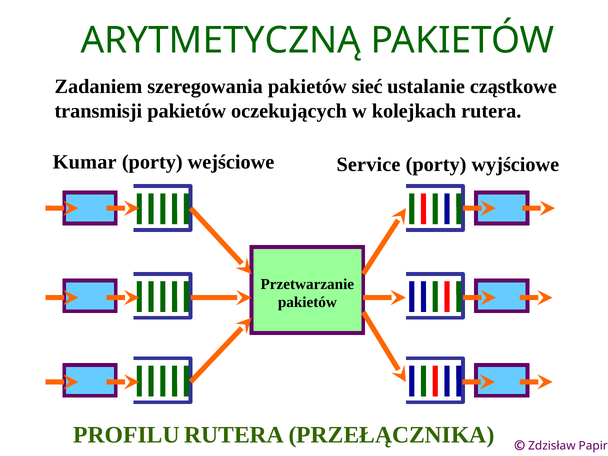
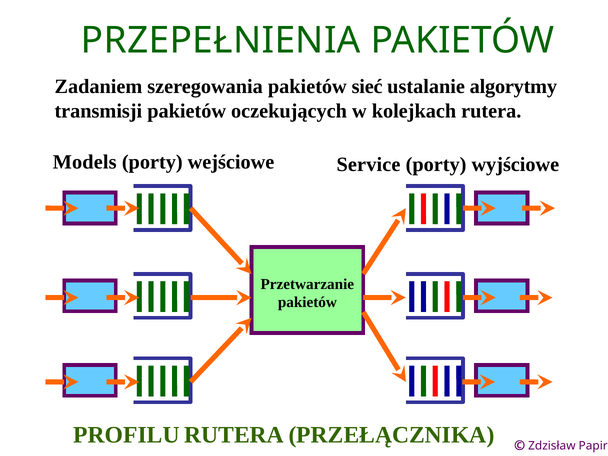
ARYTMETYCZNĄ: ARYTMETYCZNĄ -> PRZEPEŁNIENIA (221, 41)
cząstkowe: cząstkowe -> algorytmy (513, 87)
Kumar: Kumar -> Models (85, 162)
